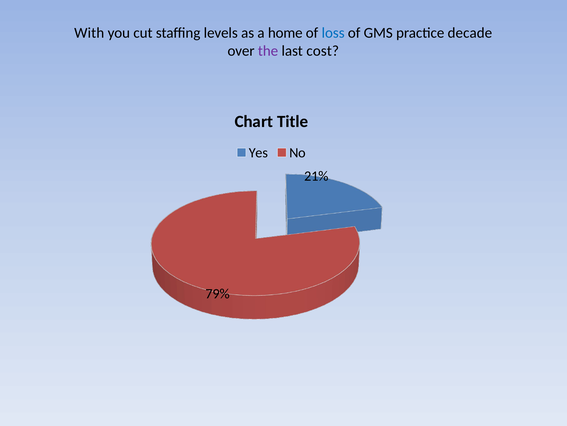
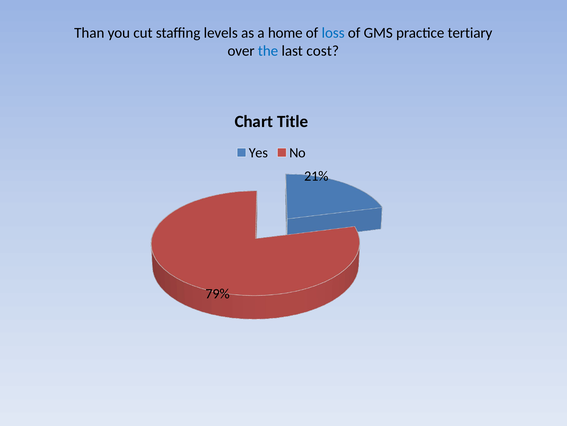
With: With -> Than (89, 33)
decade: decade -> tertiary (470, 33)
the colour: purple -> blue (268, 51)
